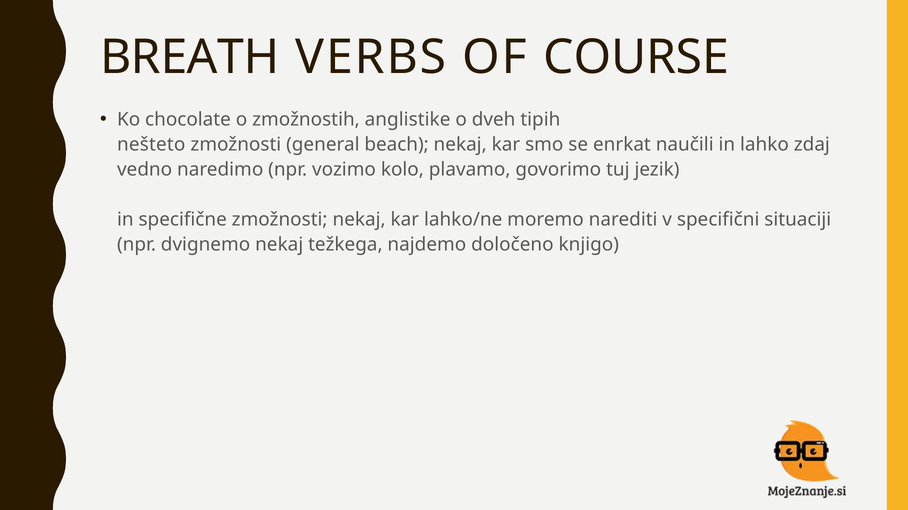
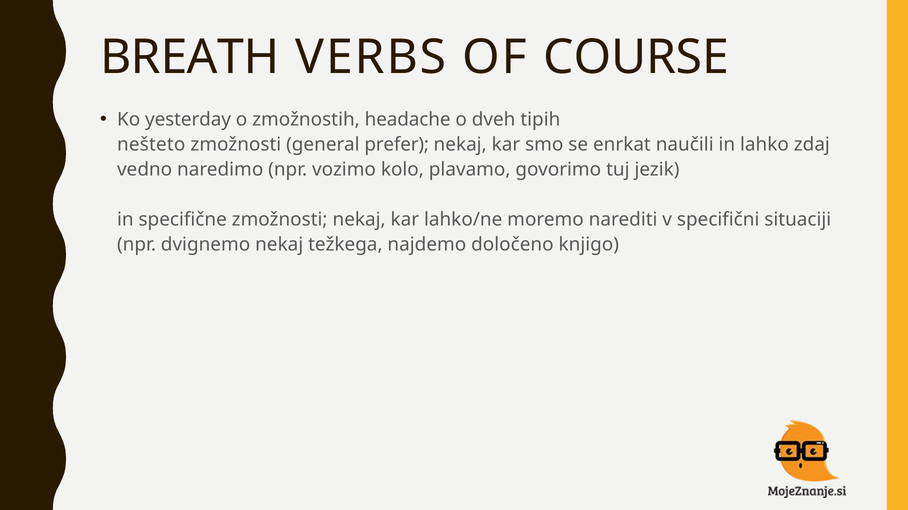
chocolate: chocolate -> yesterday (188, 120)
anglistike: anglistike -> headache (408, 120)
beach: beach -> prefer (397, 145)
